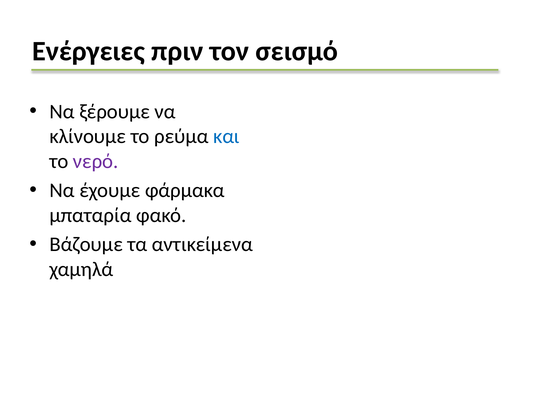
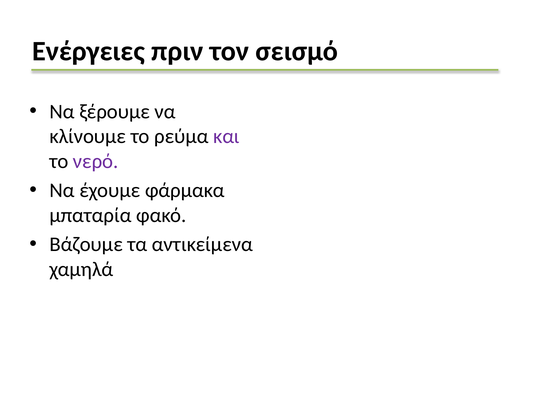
και colour: blue -> purple (226, 137)
